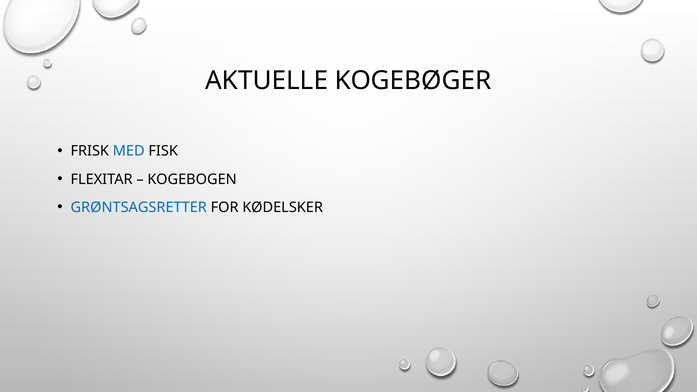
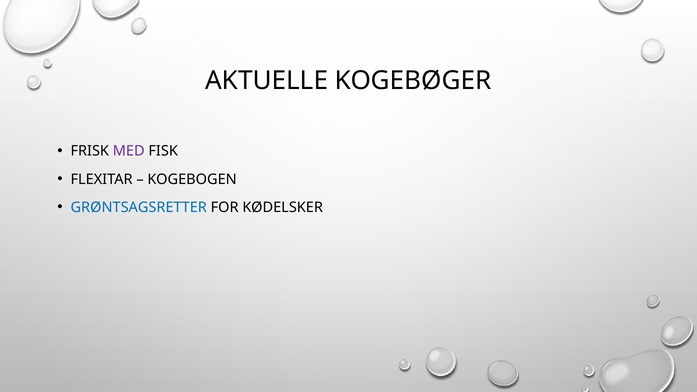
MED colour: blue -> purple (129, 151)
